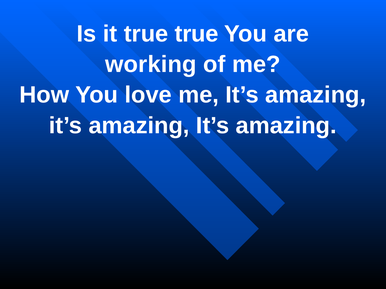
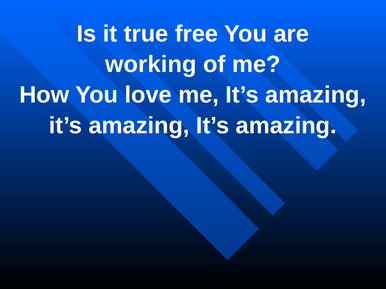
true true: true -> free (196, 34)
